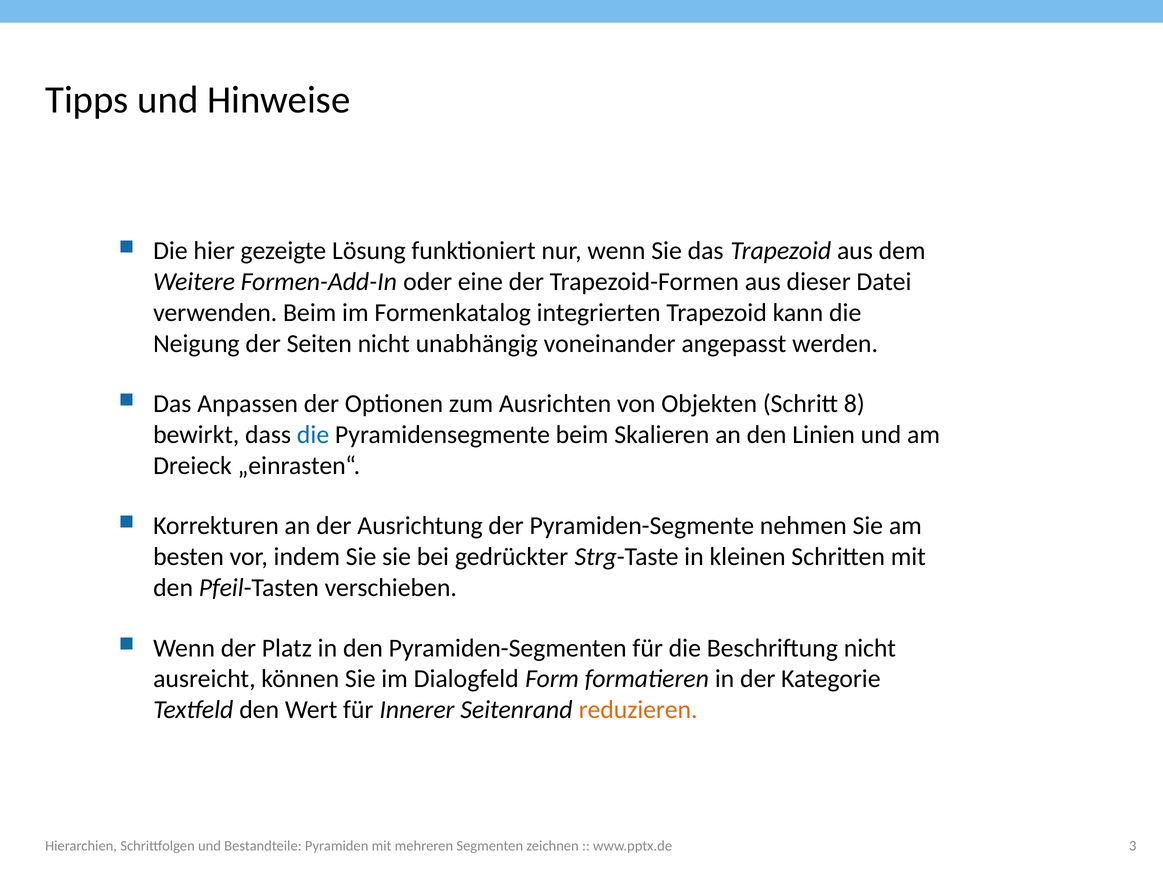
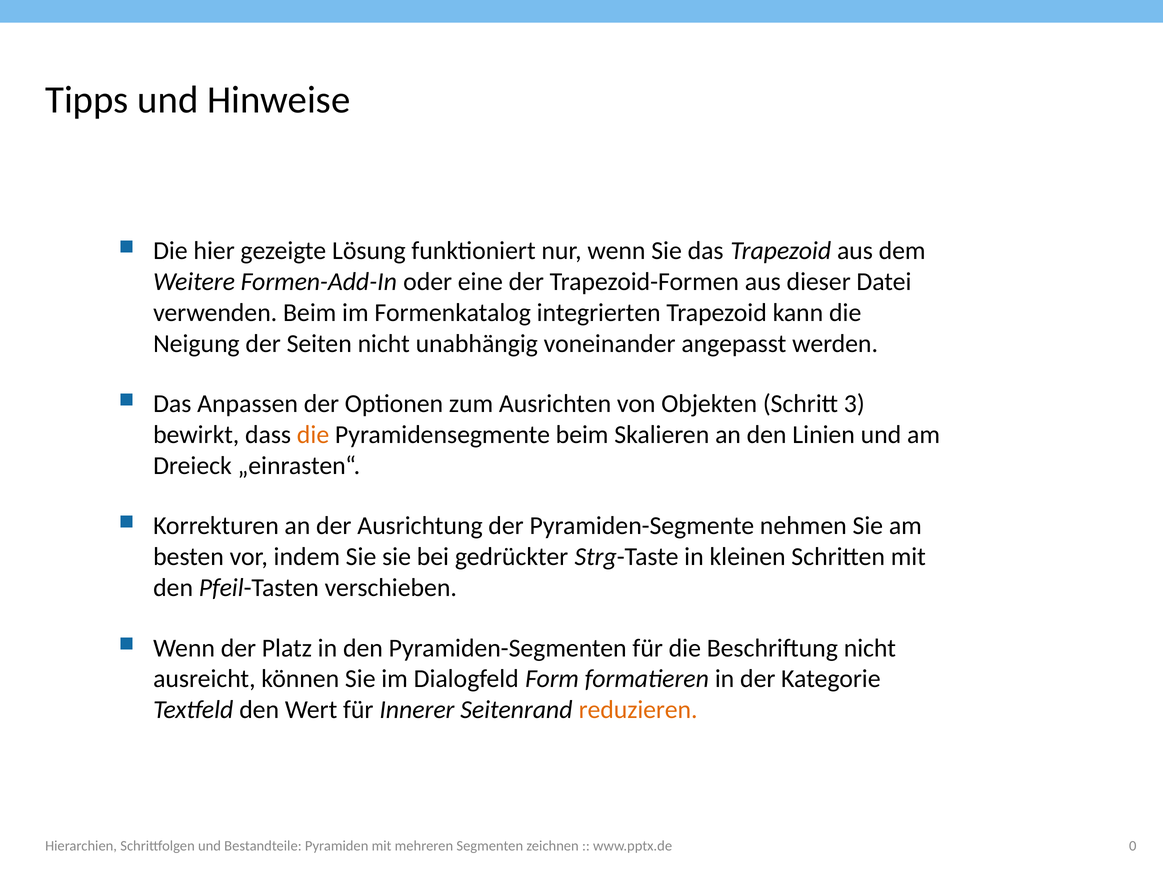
8: 8 -> 3 (854, 404)
die colour: blue -> orange (313, 435)
3: 3 -> 0 (1133, 845)
